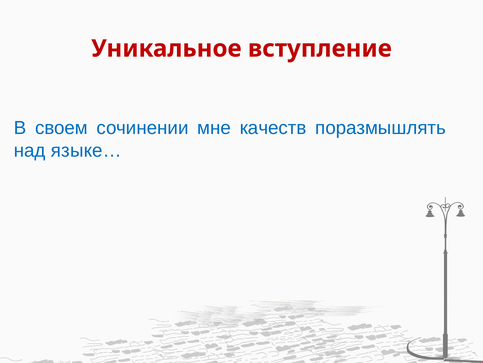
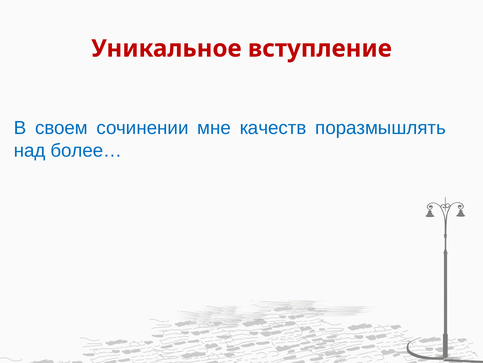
языке…: языке… -> более… (86, 150)
